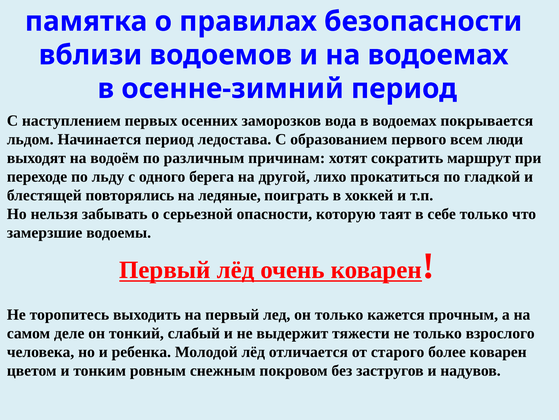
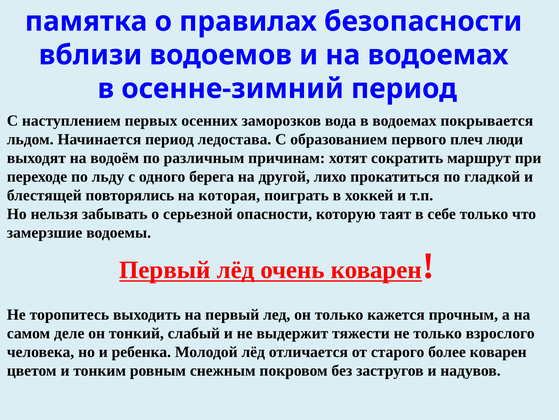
всем: всем -> плеч (467, 139)
ледяные: ледяные -> которая (229, 195)
